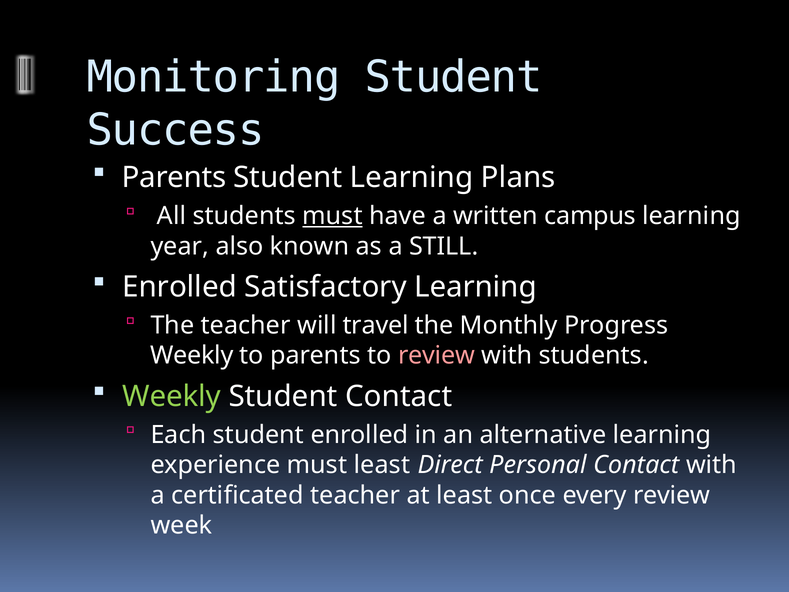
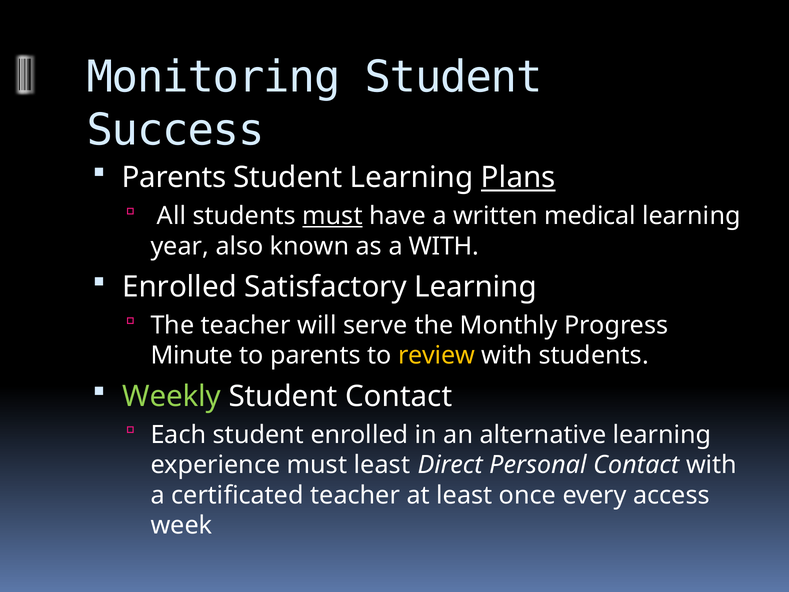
Plans underline: none -> present (518, 178)
campus: campus -> medical (590, 216)
a STILL: STILL -> WITH (444, 246)
travel: travel -> serve (375, 325)
Weekly: Weekly -> Minute (192, 355)
review colour: pink -> yellow (437, 355)
every review: review -> access (671, 495)
